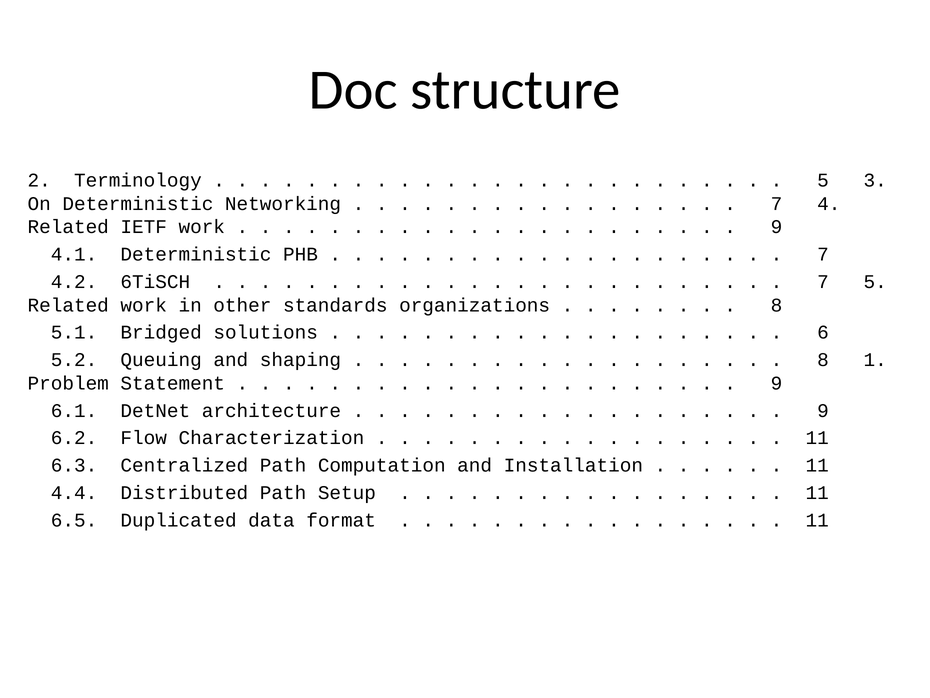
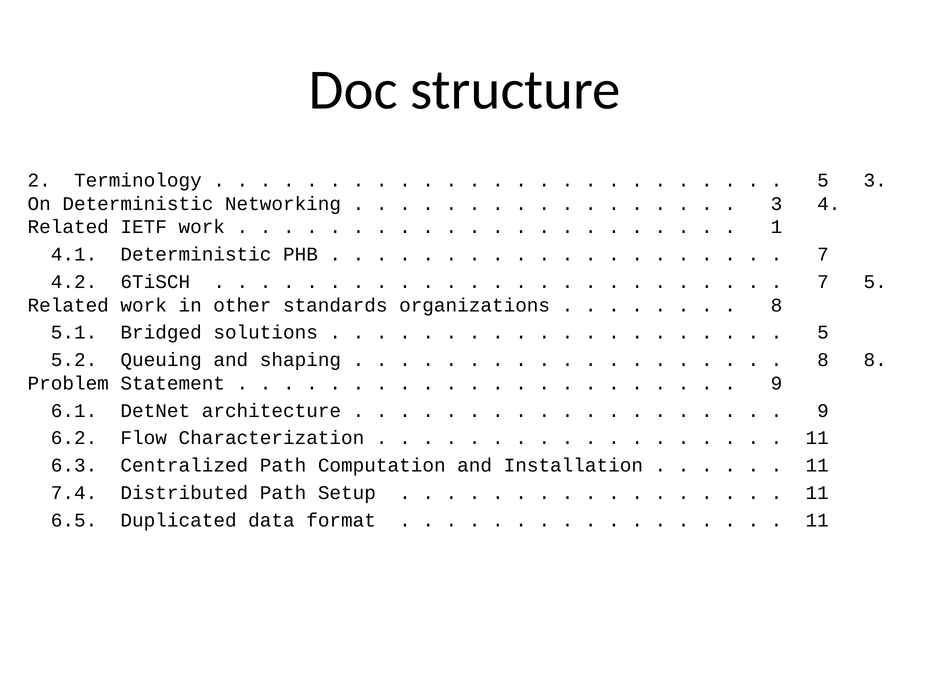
7: 7 -> 3 (777, 204)
9: 9 -> 1 (777, 227)
6: 6 -> 5 (823, 332)
8 1: 1 -> 8 (875, 360)
4.4: 4.4 -> 7.4 (74, 492)
